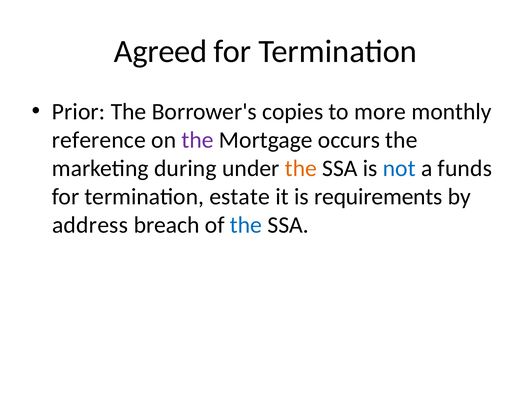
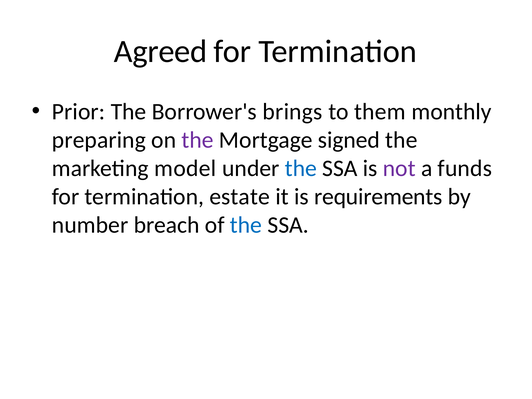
copies: copies -> brings (293, 112)
more: more -> them (380, 112)
reference: reference -> preparing (99, 140)
occurs: occurs -> signed (349, 140)
during: during -> model (185, 168)
the colour: orange -> blue (301, 168)
not colour: blue -> purple (399, 168)
address: address -> number (90, 225)
